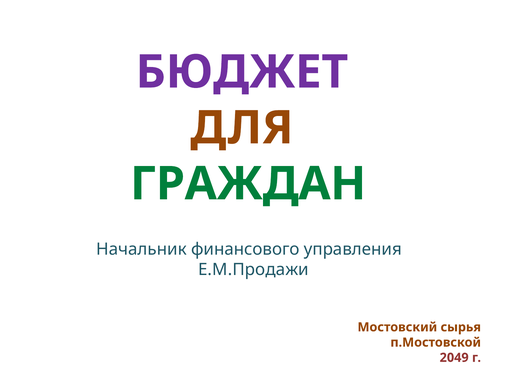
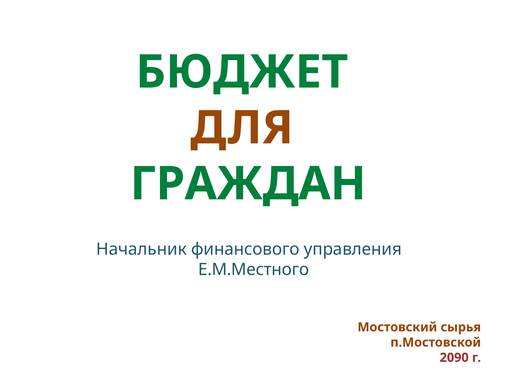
БЮДЖЕТ colour: purple -> green (242, 72)
Е.М.Продажи: Е.М.Продажи -> Е.М.Местного (254, 270)
2049: 2049 -> 2090 (454, 358)
